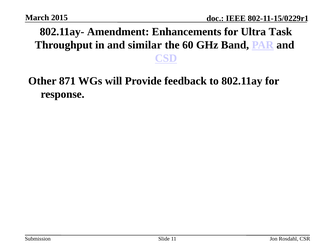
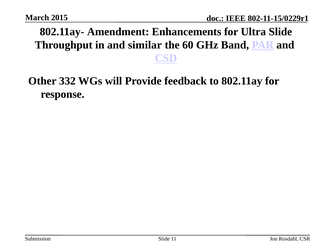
Ultra Task: Task -> Slide (280, 32)
871: 871 -> 332 (67, 81)
